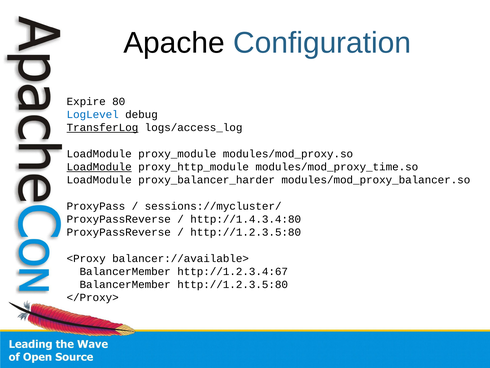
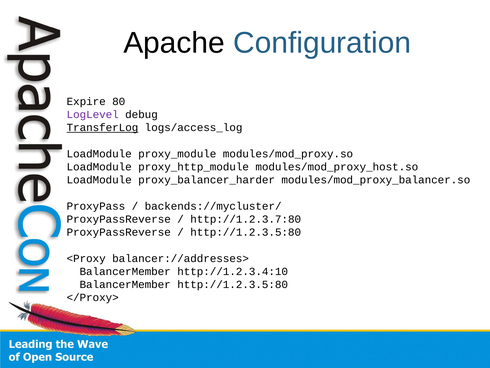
LogLevel colour: blue -> purple (93, 114)
LoadModule underline: present -> none (99, 167)
modules/mod_proxy_time.so: modules/mod_proxy_time.so -> modules/mod_proxy_host.so (337, 167)
sessions://mycluster/: sessions://mycluster/ -> backends://mycluster/ (213, 206)
http://1.4.3.4:80: http://1.4.3.4:80 -> http://1.2.3.7:80 (246, 219)
balancer://available>: balancer://available> -> balancer://addresses> (181, 258)
http://1.2.3.4:67: http://1.2.3.4:67 -> http://1.2.3.4:10 (233, 271)
